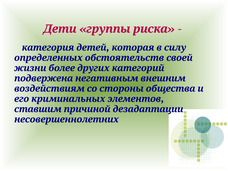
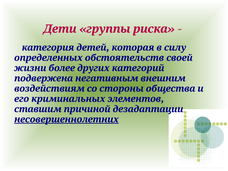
несовершеннолетних underline: none -> present (67, 119)
